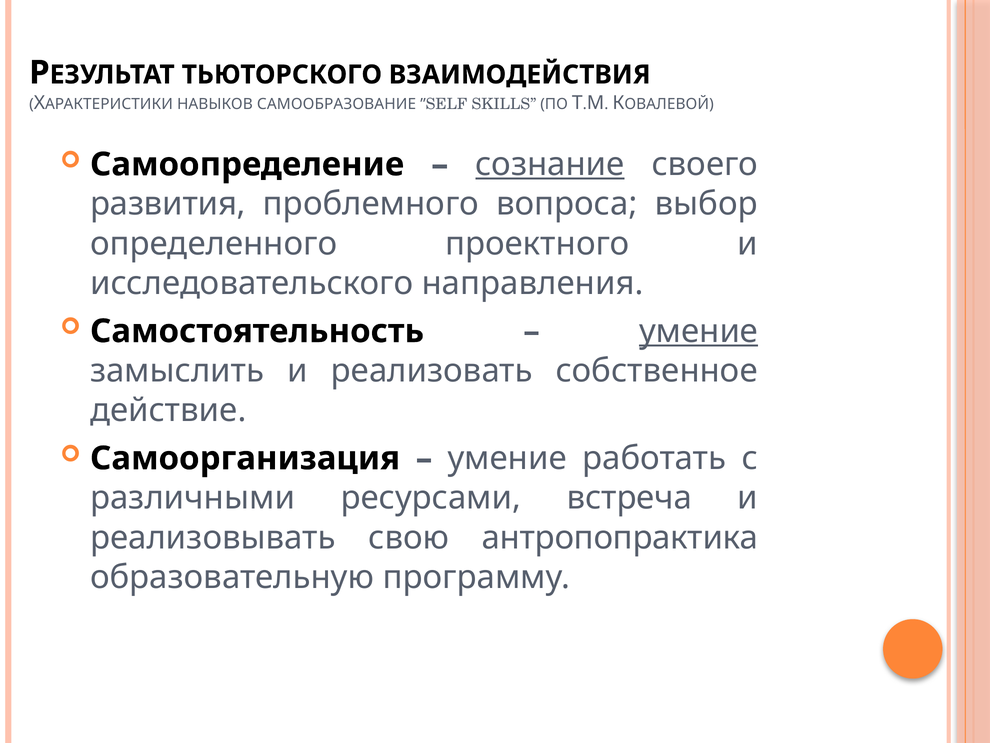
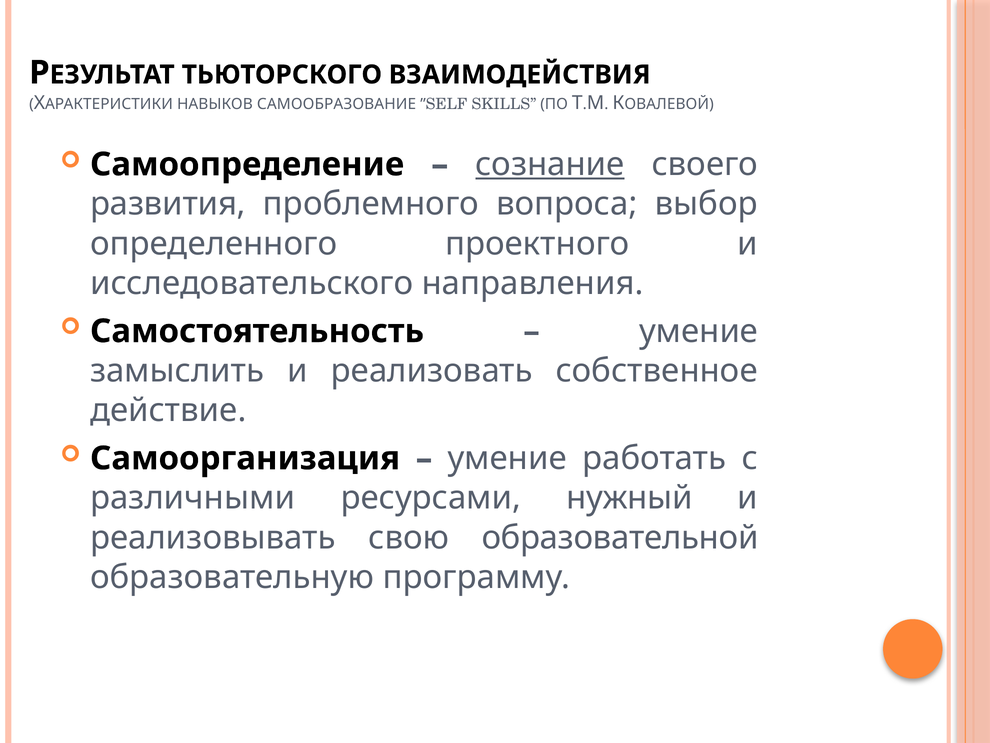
умение underline: present -> none (699, 331)
встреча: встреча -> нужный (629, 498)
антропопрактика: антропопрактика -> образовательной (620, 537)
